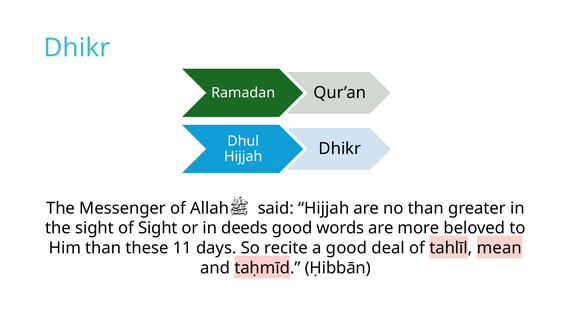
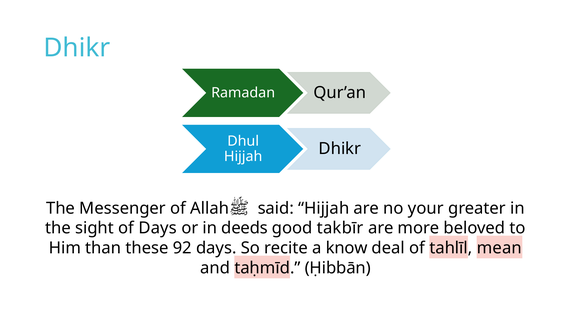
no than: than -> your (426, 208)
of Sight: Sight -> Days (158, 228)
words: words -> takbīr (340, 228)
11: 11 -> 92 (182, 248)
a good: good -> know (347, 248)
